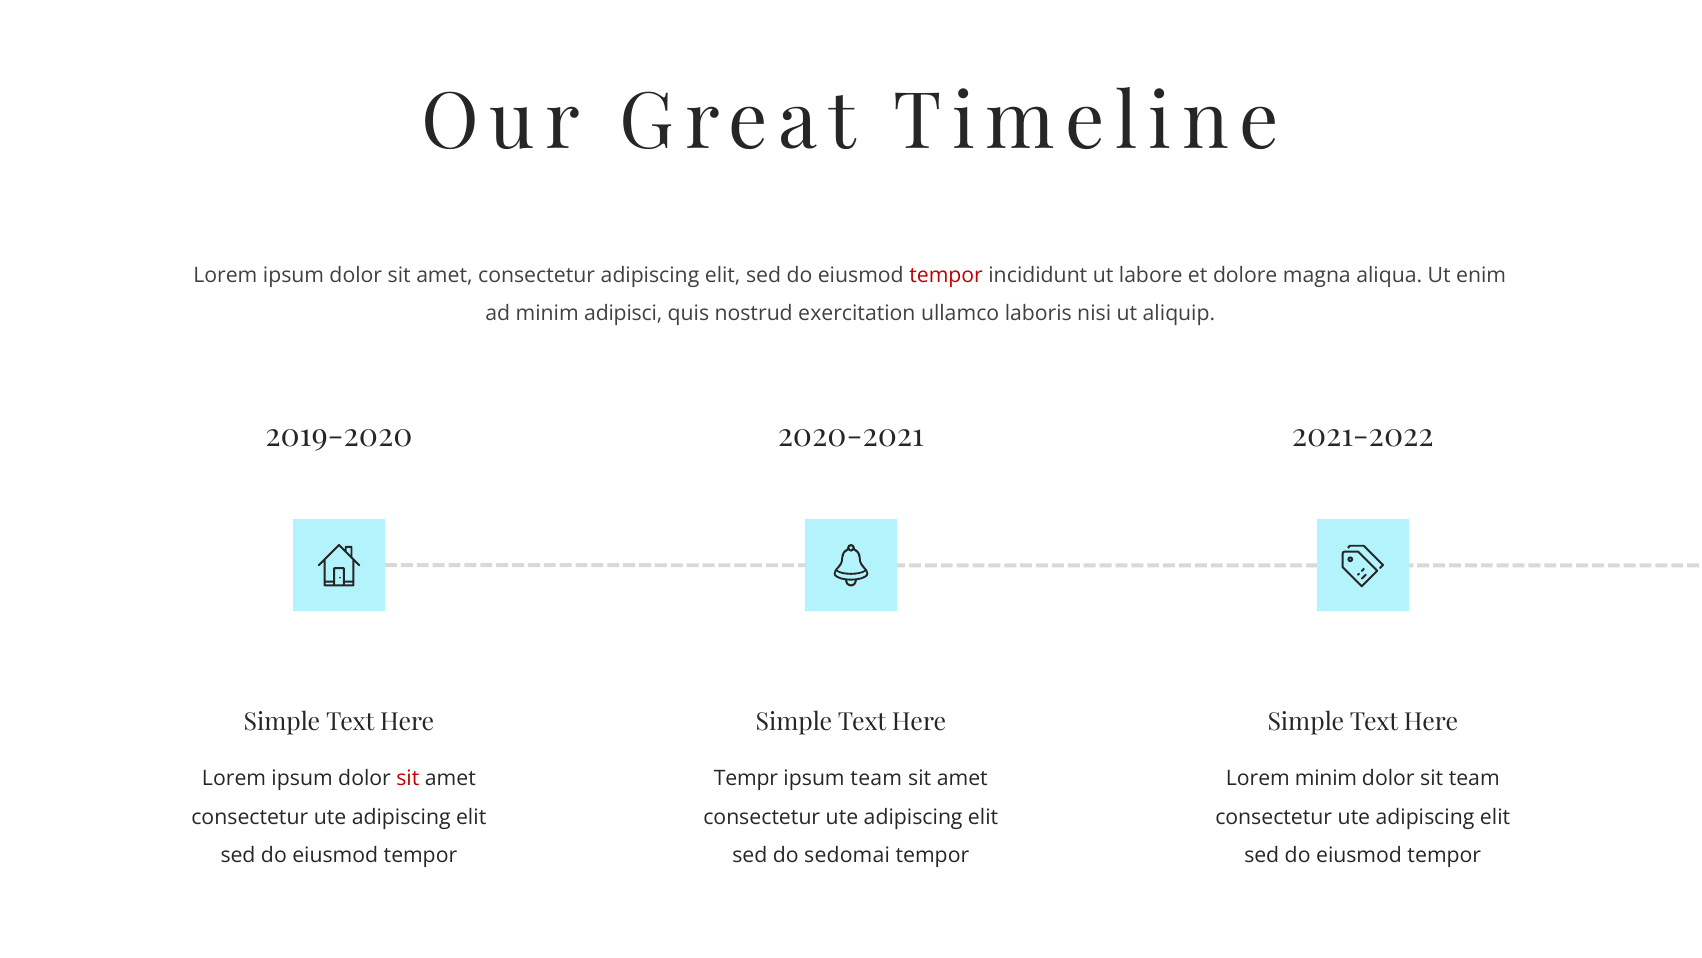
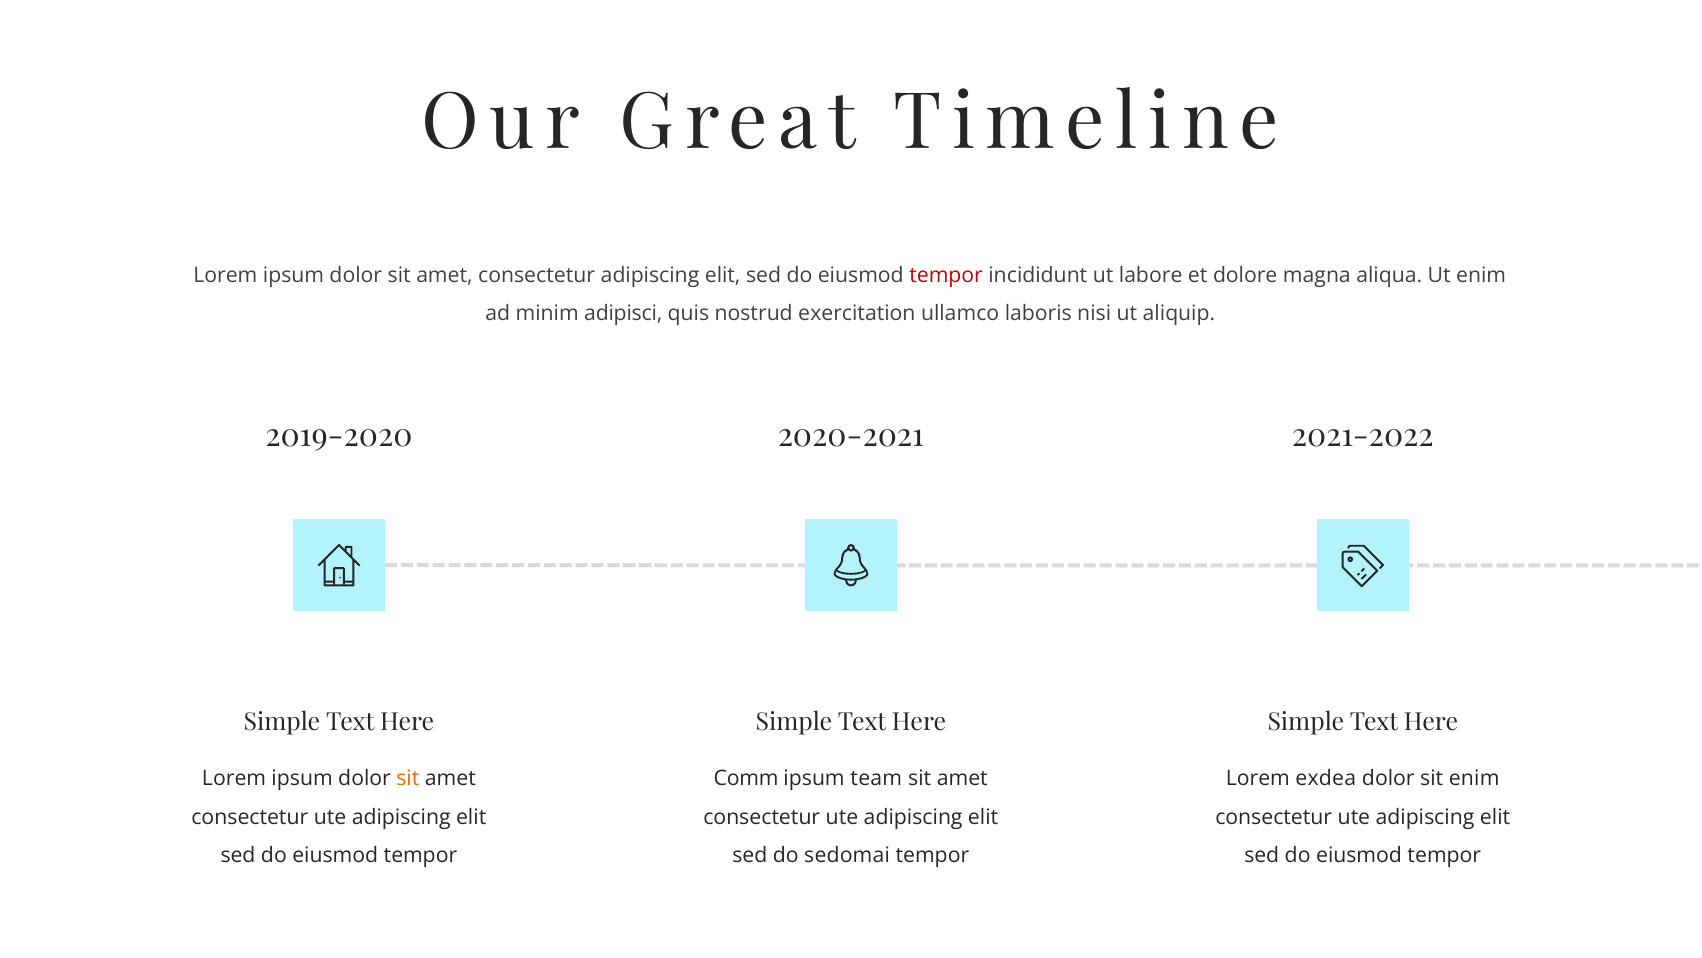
sit colour: red -> orange (408, 778)
Tempr: Tempr -> Comm (746, 778)
Lorem minim: minim -> exdea (1326, 778)
sit team: team -> enim (1474, 778)
